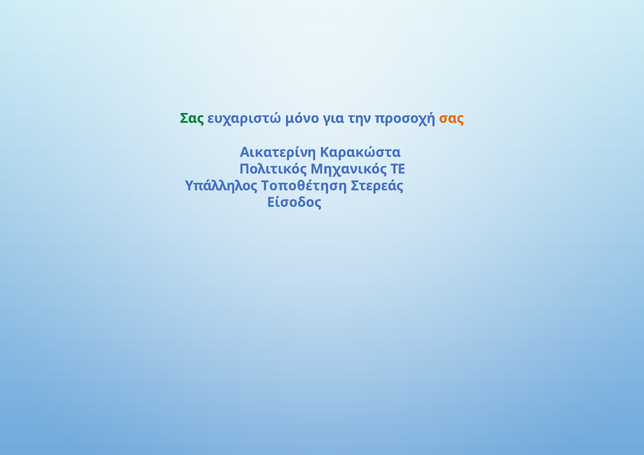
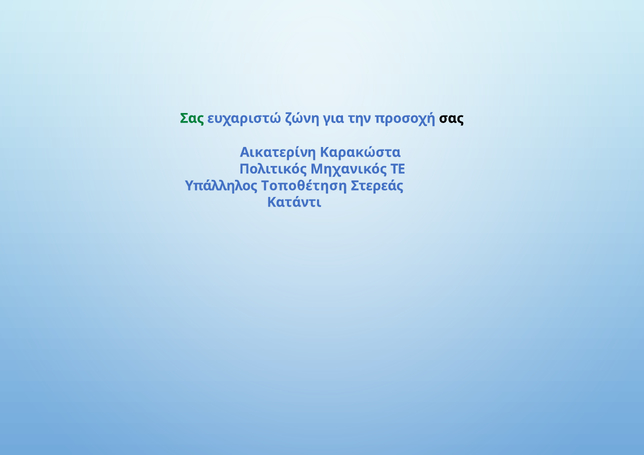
μόνο: μόνο -> ζώνη (302, 118)
σας colour: orange -> black (451, 118)
Είσοδος: Είσοδος -> Κατάντι (294, 202)
